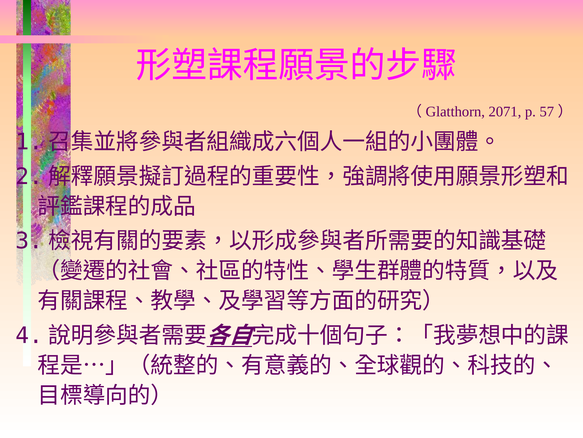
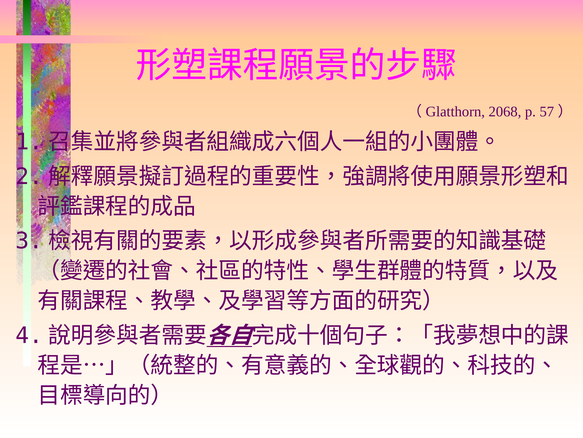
2071: 2071 -> 2068 (505, 112)
